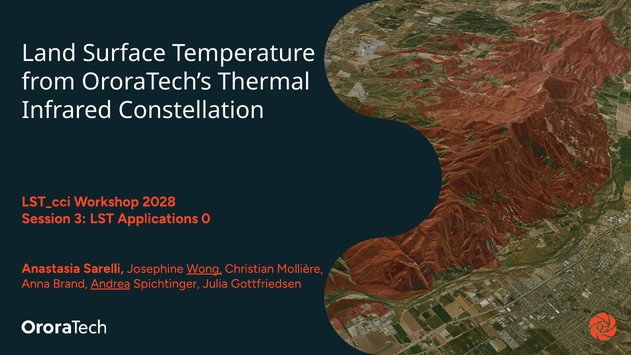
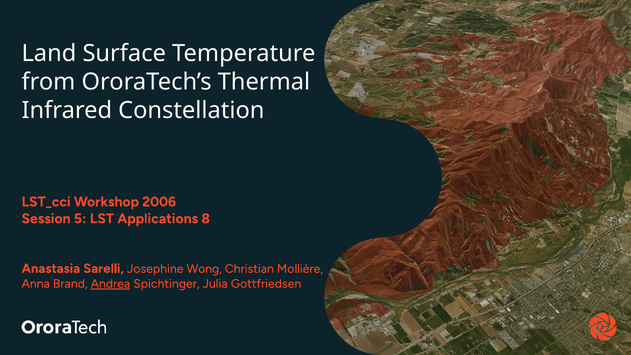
2028: 2028 -> 2006 (159, 202)
3: 3 -> 5 (80, 219)
0: 0 -> 8 (206, 219)
Wong underline: present -> none (204, 269)
